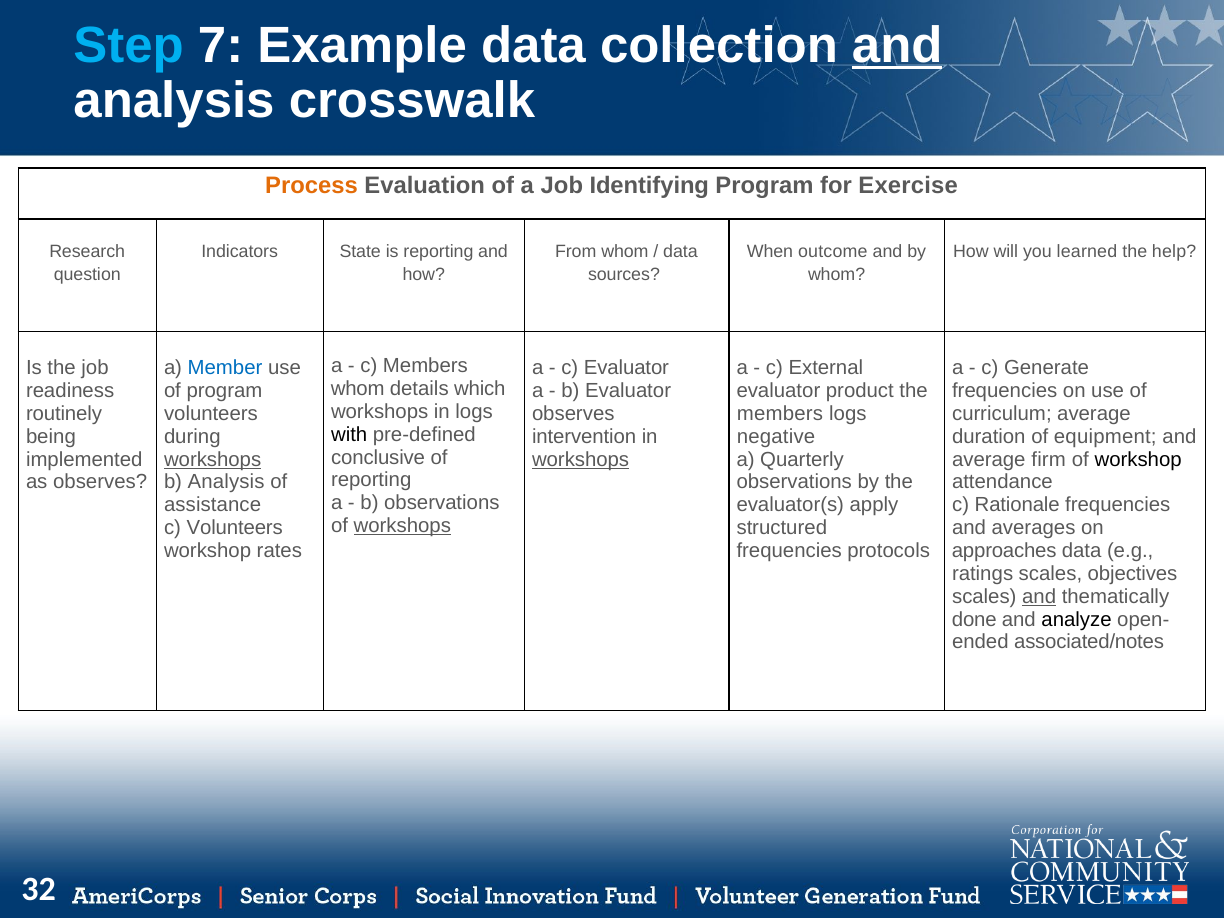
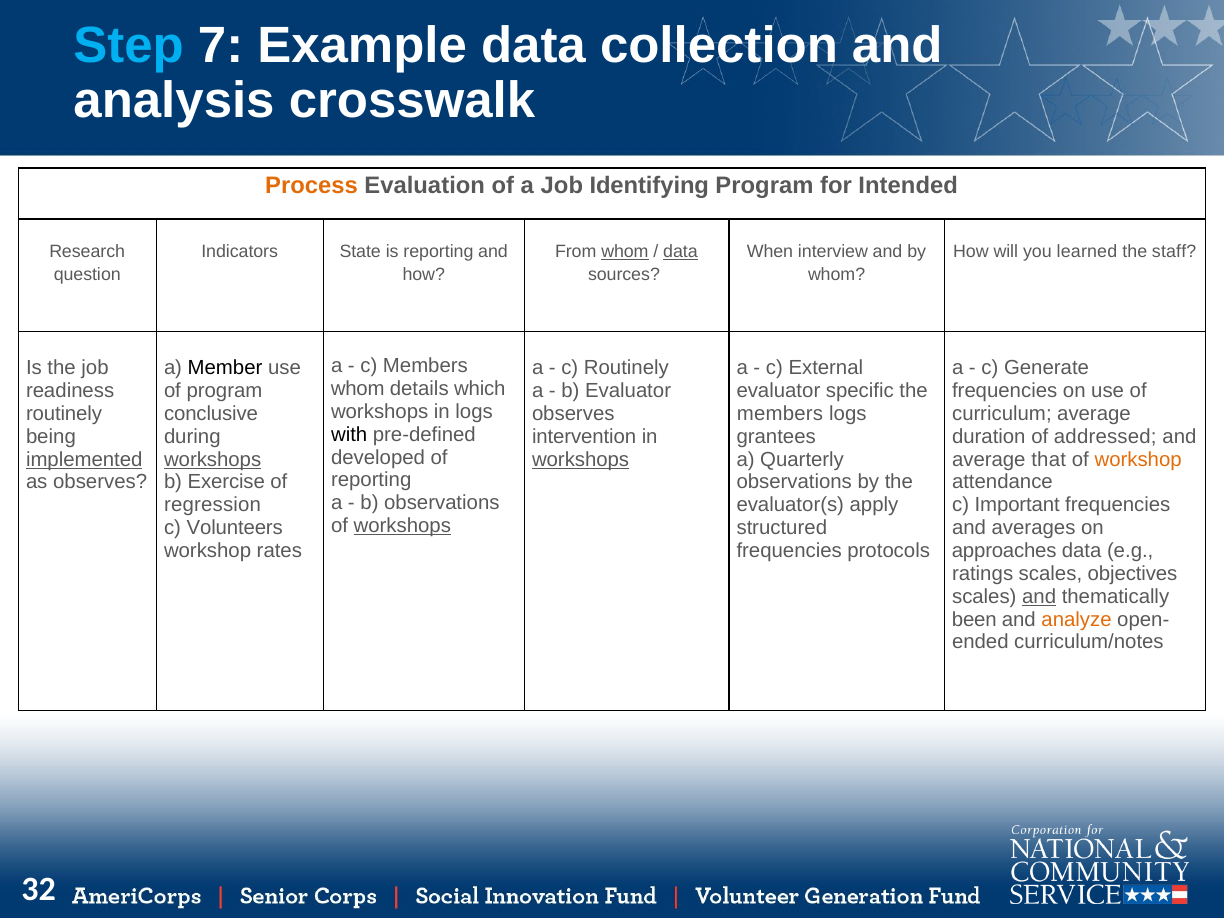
and underline: present -> none (897, 46)
Exercise: Exercise -> Intended (908, 186)
whom underline: none -> present (625, 252)
data underline: none -> present (680, 252)
outcome: outcome -> interview (833, 252)
help: help -> staff (1174, 252)
Member colour: blue -> black (225, 368)
c Evaluator: Evaluator -> Routinely (626, 368)
product: product -> specific (860, 391)
volunteers: volunteers -> conclusive (211, 414)
negative: negative -> grantees (776, 437)
equipment: equipment -> addressed (1105, 437)
conclusive: conclusive -> developed (378, 457)
implemented underline: none -> present (84, 459)
firm: firm -> that (1049, 459)
workshop colour: black -> orange (1138, 459)
b Analysis: Analysis -> Exercise (226, 482)
assistance: assistance -> regression (213, 505)
Rationale: Rationale -> Important (1017, 505)
done: done -> been (974, 619)
analyze colour: black -> orange (1077, 619)
associated/notes: associated/notes -> curriculum/notes (1089, 642)
